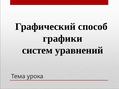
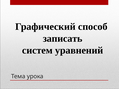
графики: графики -> записать (63, 39)
